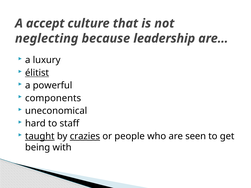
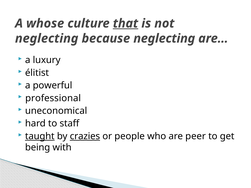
accept: accept -> whose (45, 23)
that underline: none -> present (125, 23)
because leadership: leadership -> neglecting (164, 38)
élitist underline: present -> none (37, 73)
components: components -> professional (53, 98)
seen: seen -> peer (196, 136)
